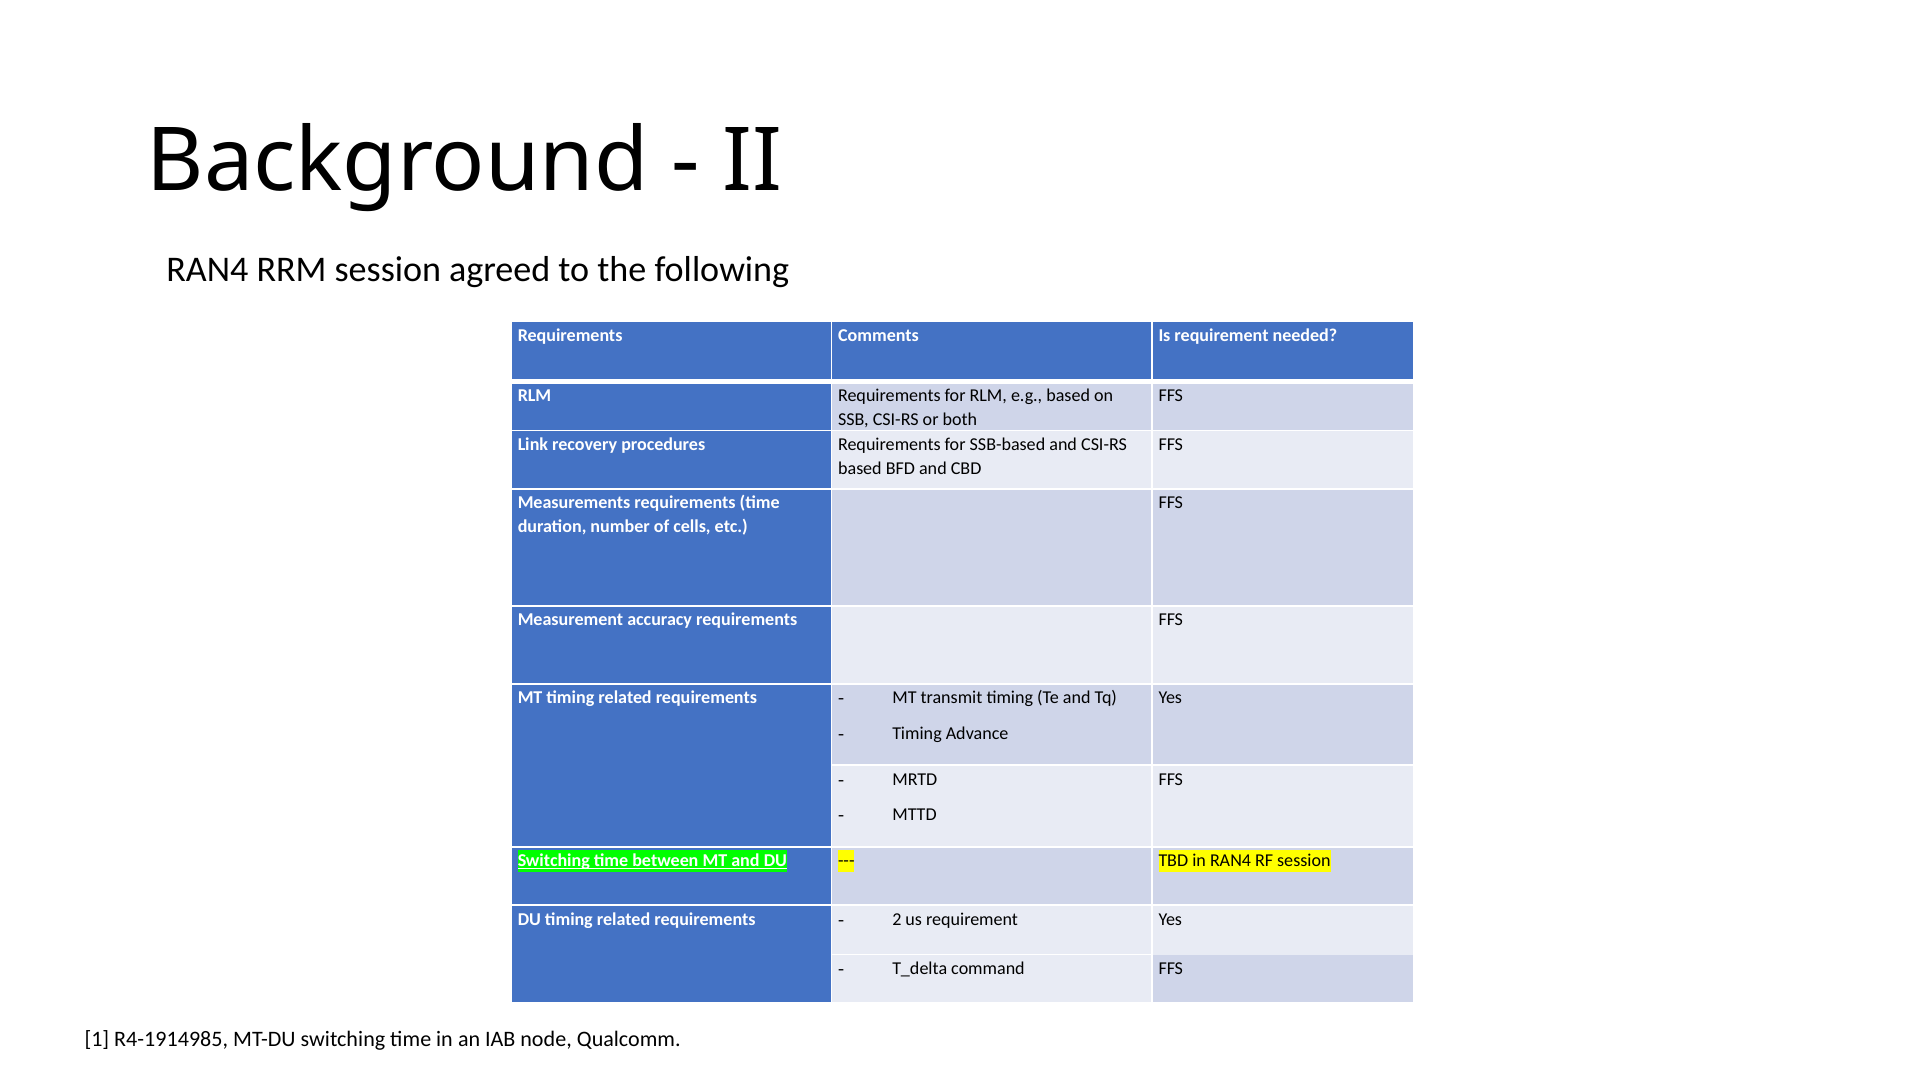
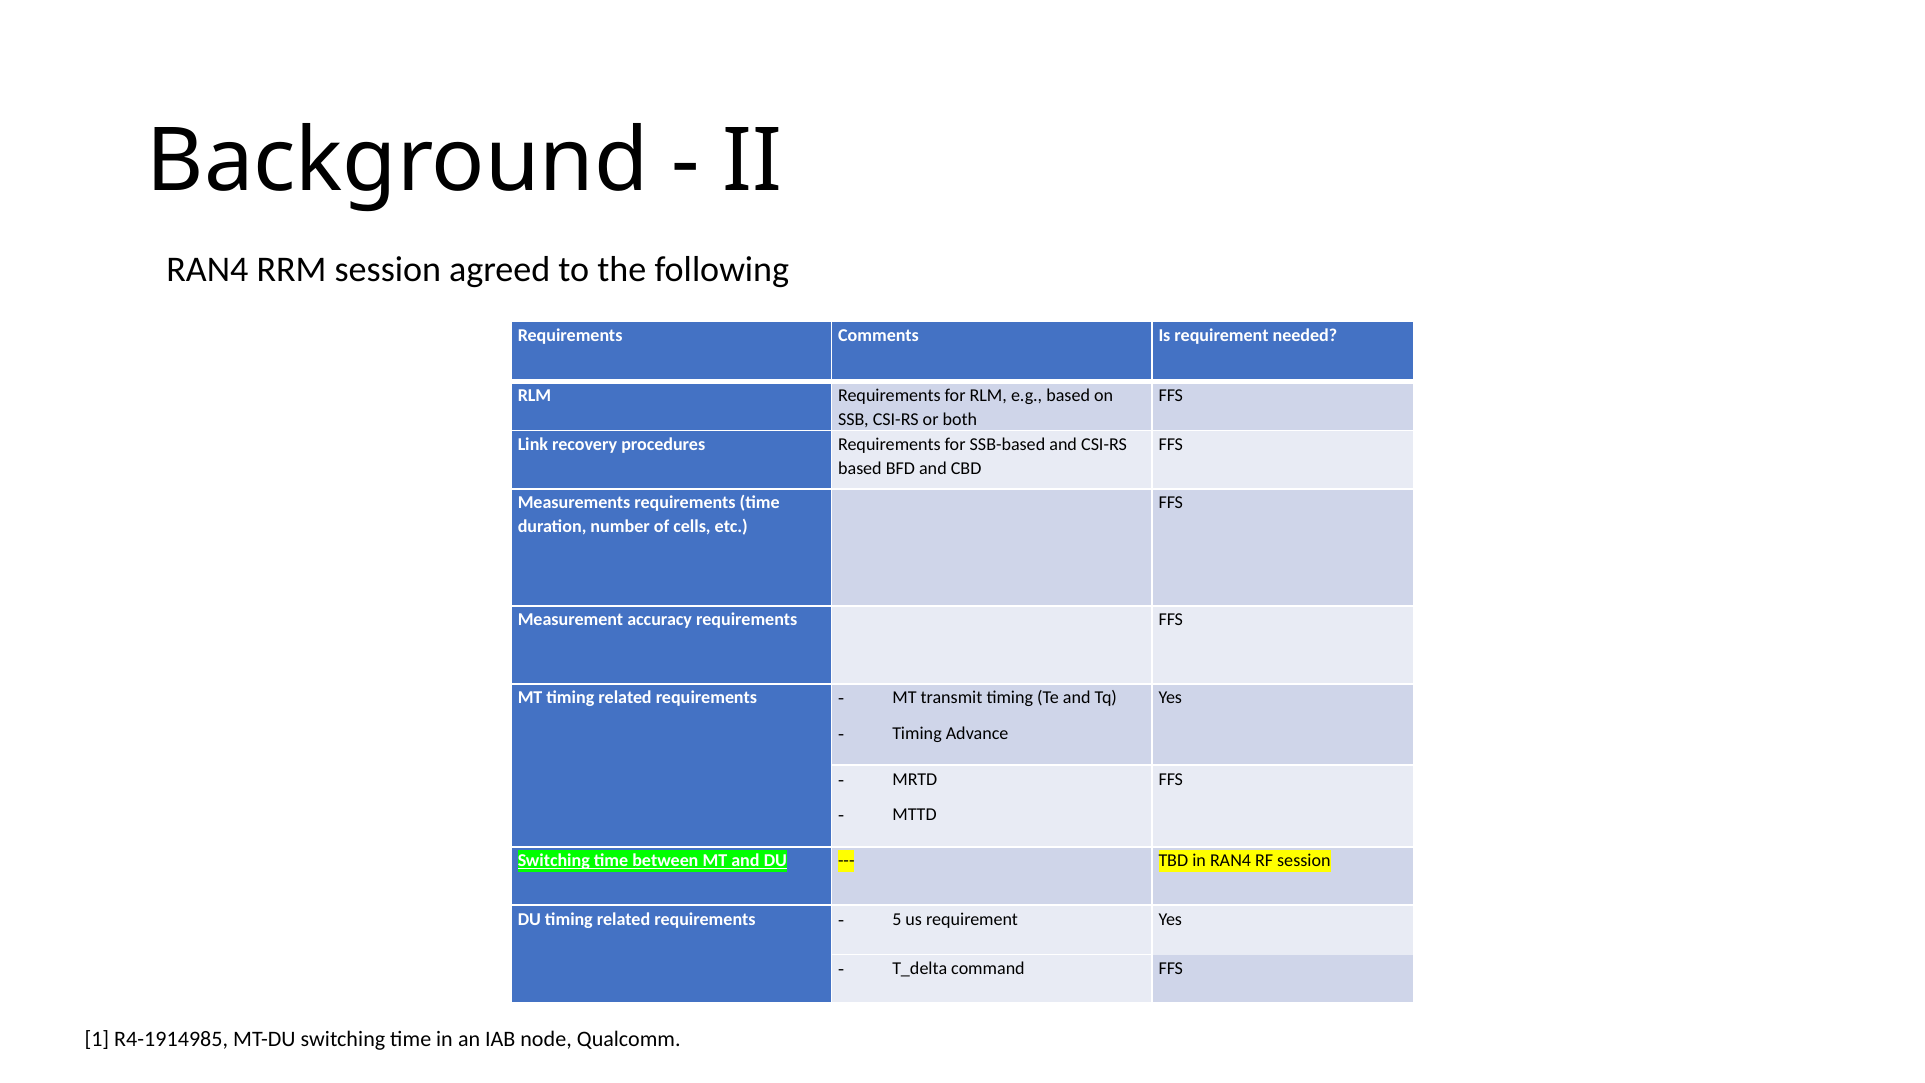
2: 2 -> 5 (897, 919)
